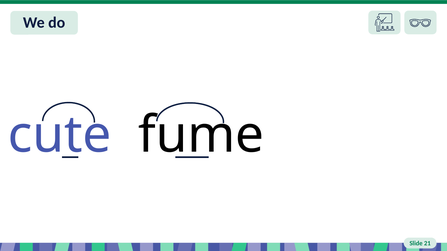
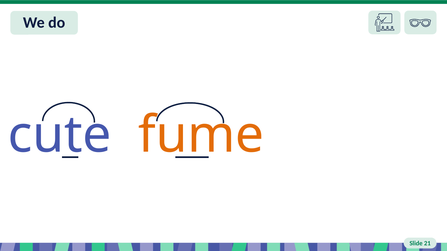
fume colour: black -> orange (201, 135)
